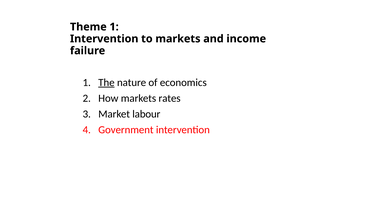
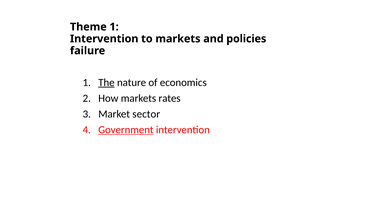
income: income -> policies (246, 39)
labour: labour -> sector (146, 114)
Government underline: none -> present (126, 130)
